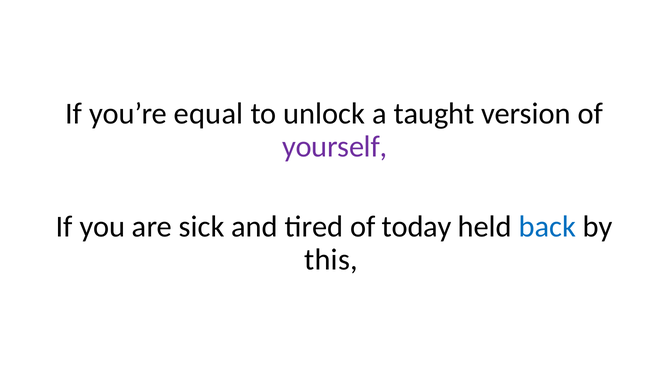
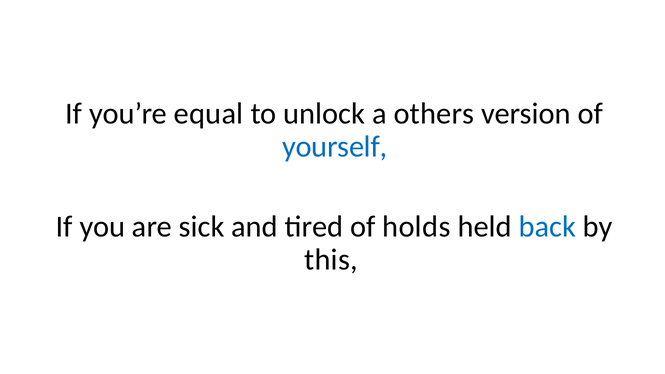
taught: taught -> others (434, 114)
yourself colour: purple -> blue (335, 147)
today: today -> holds (416, 227)
